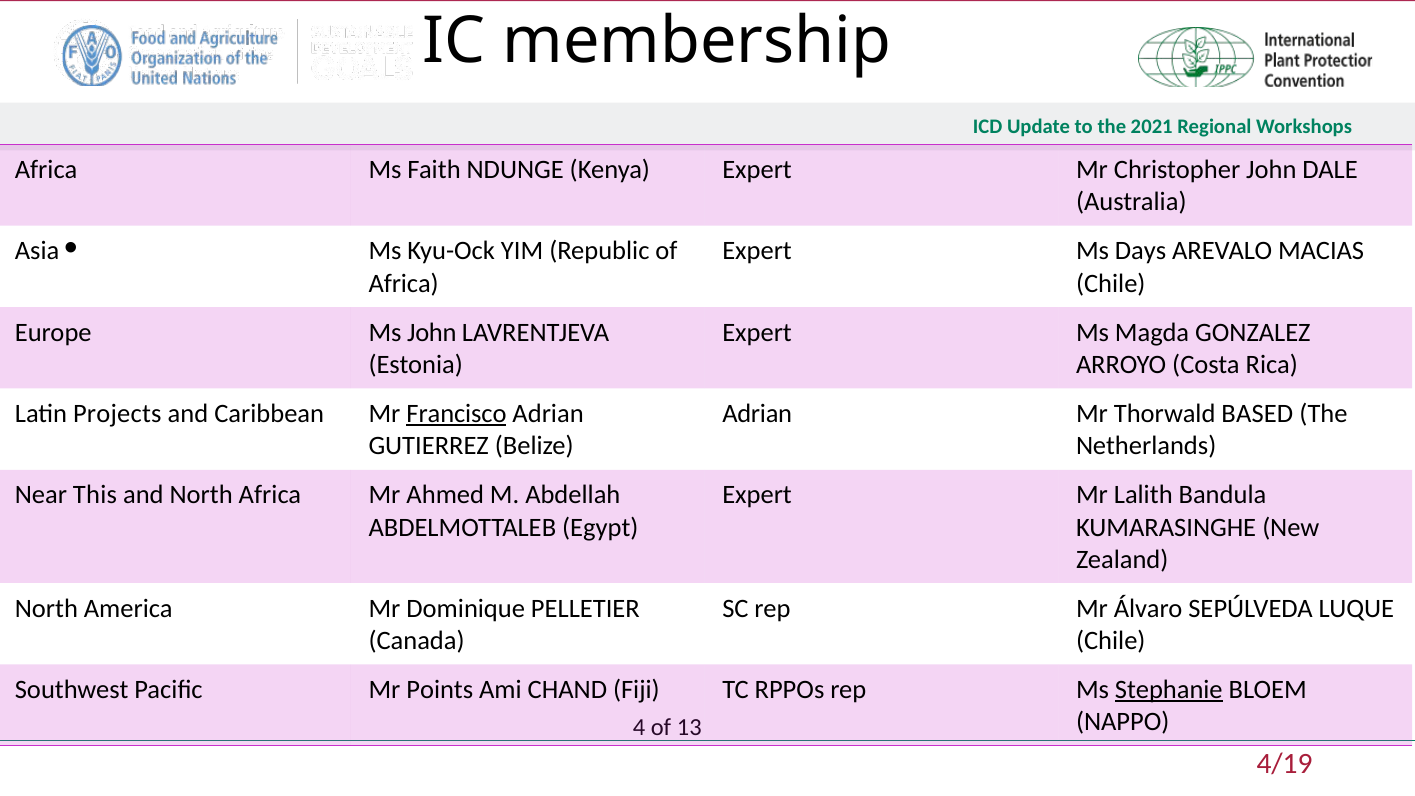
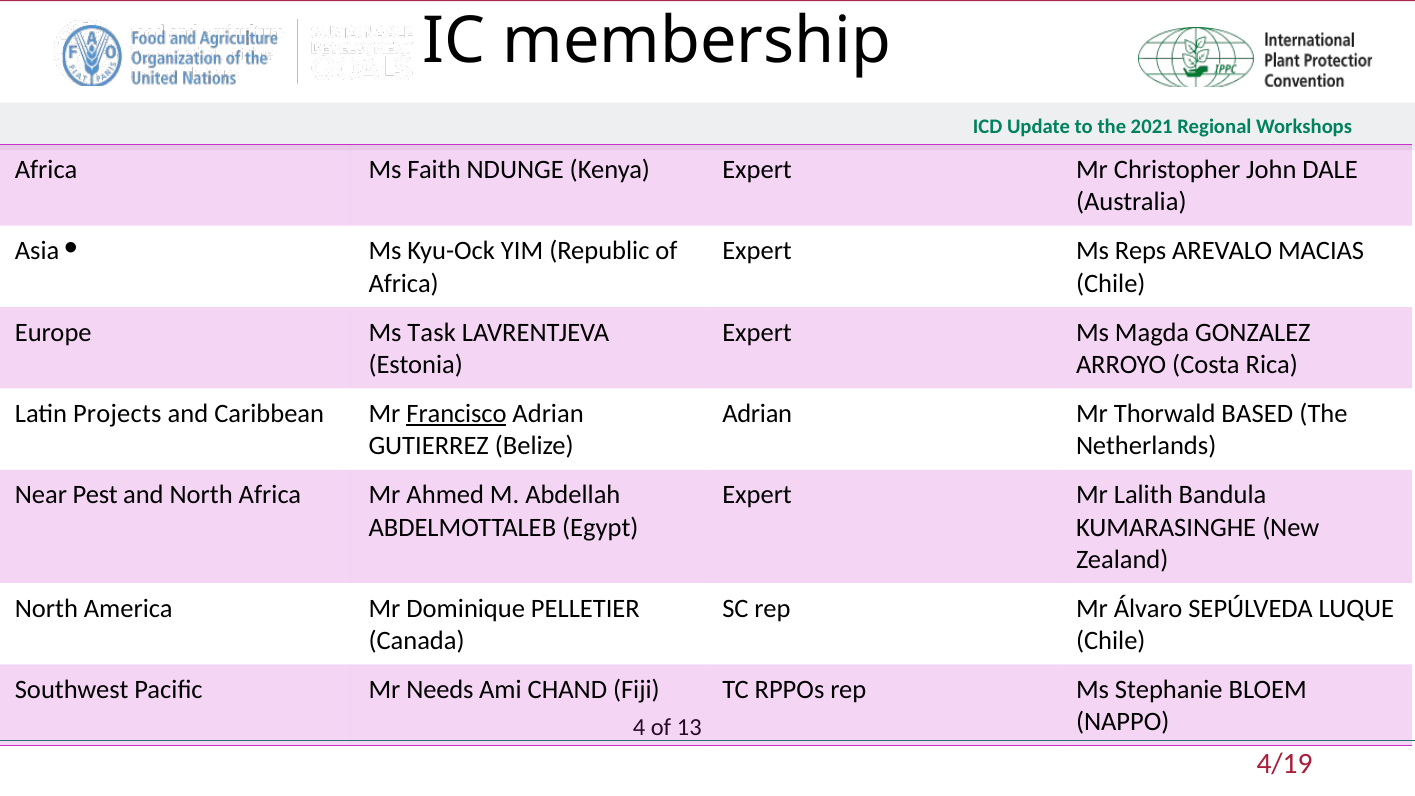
Days: Days -> Reps (1141, 251)
Ms John: John -> Task (432, 332)
This: This -> Pest (95, 495)
Points: Points -> Needs (440, 690)
Stephanie underline: present -> none (1169, 690)
